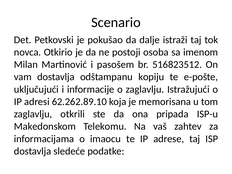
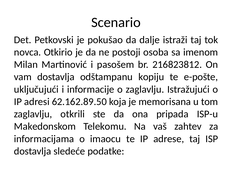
516823512: 516823512 -> 216823812 (177, 65)
62.262.89.10: 62.262.89.10 -> 62.162.89.50 (79, 102)
